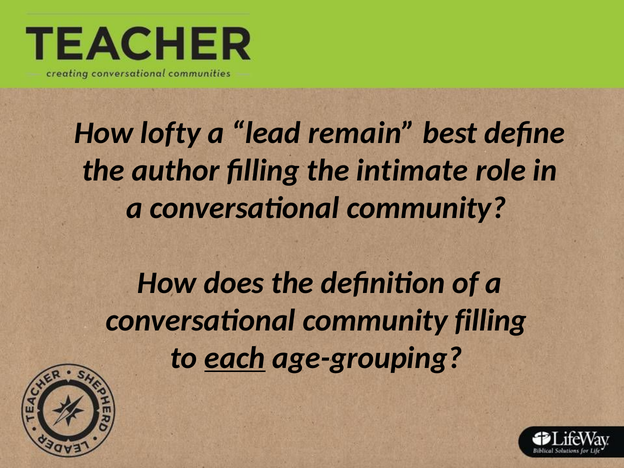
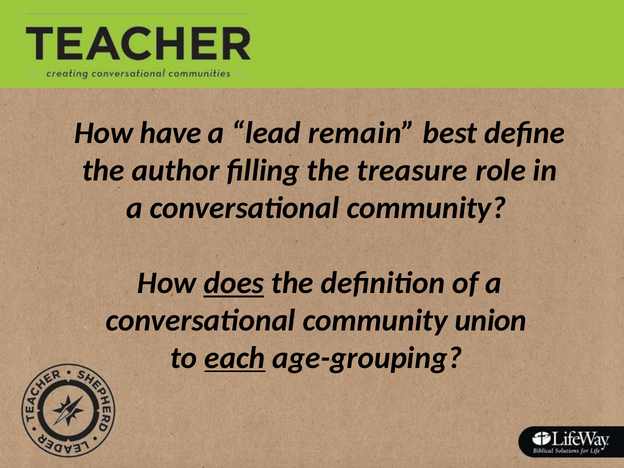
lofty: lofty -> have (171, 133)
intimate: intimate -> treasure (412, 171)
does underline: none -> present (234, 283)
community filling: filling -> union (491, 320)
